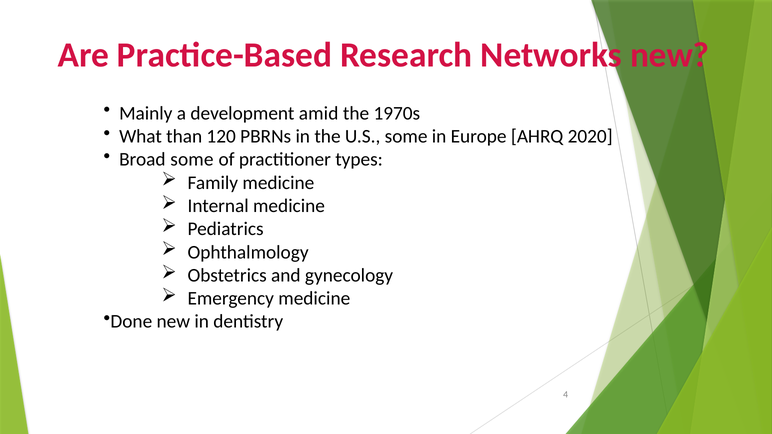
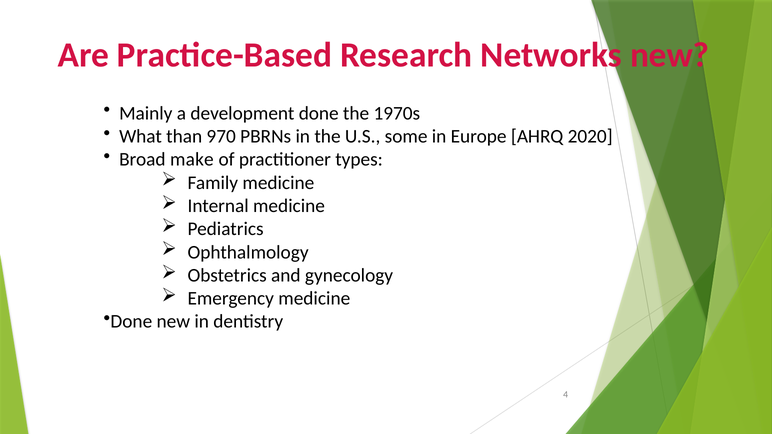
development amid: amid -> done (319, 113)
120: 120 -> 970 (221, 136)
Broad some: some -> make (192, 160)
